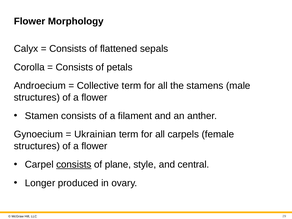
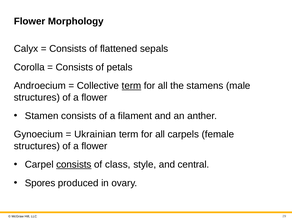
term underline: none -> present (131, 86)
plane: plane -> class (118, 165)
Longer: Longer -> Spores (40, 183)
